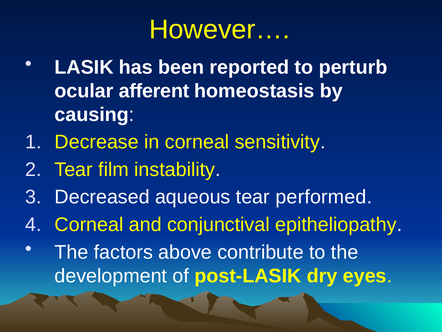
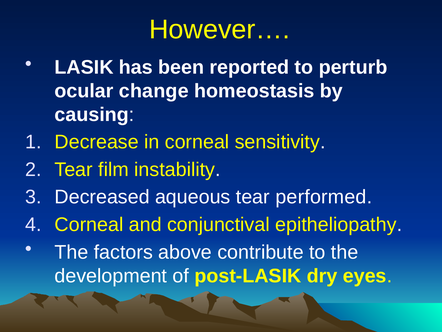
afferent: afferent -> change (154, 91)
